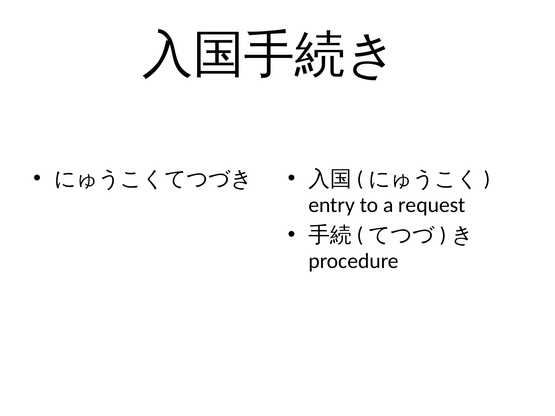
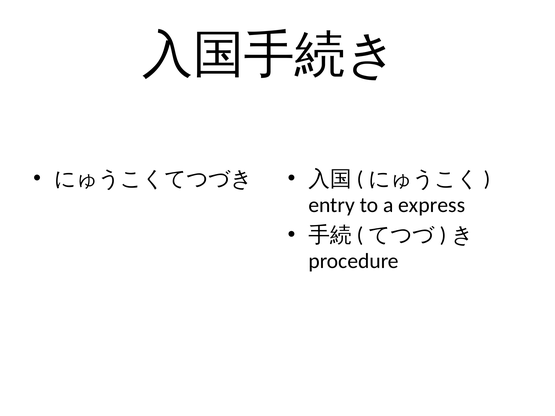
request: request -> express (432, 205)
